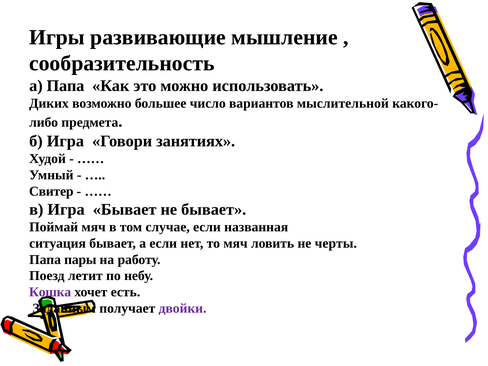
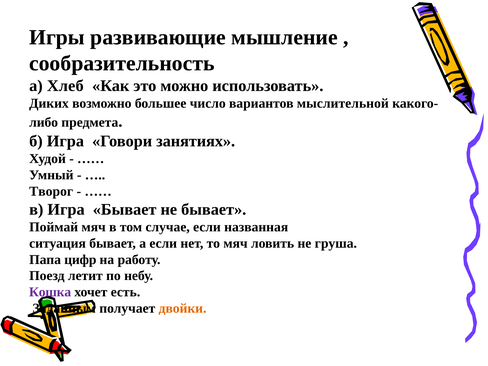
а Папа: Папа -> Хлеб (65, 86)
Свитер: Свитер -> Творог (51, 191)
черты: черты -> груша (336, 243)
пары: пары -> цифр (80, 260)
двойки colour: purple -> orange (183, 308)
